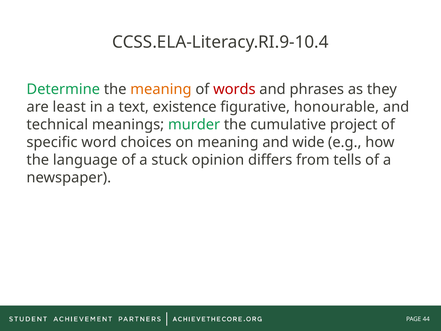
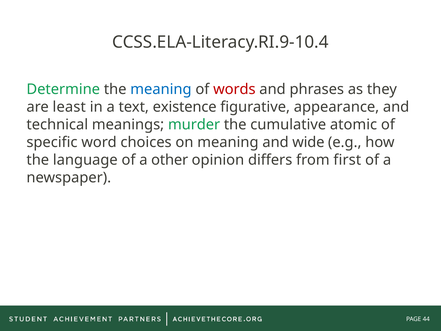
meaning colour: orange -> blue (161, 89)
honourable: honourable -> appearance (336, 107)
project: project -> atomic (354, 125)
stuck: stuck -> other (170, 160)
tells: tells -> first (347, 160)
